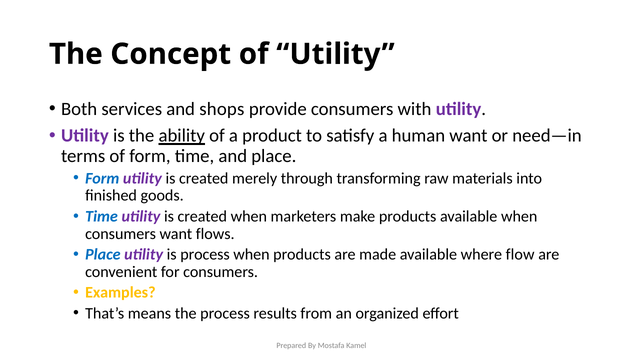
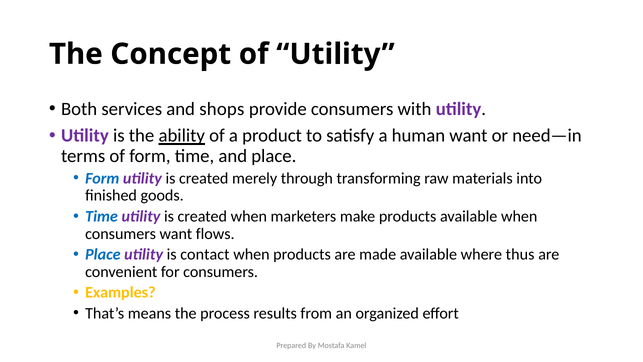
is process: process -> contact (205, 254)
flow: flow -> thus (520, 254)
